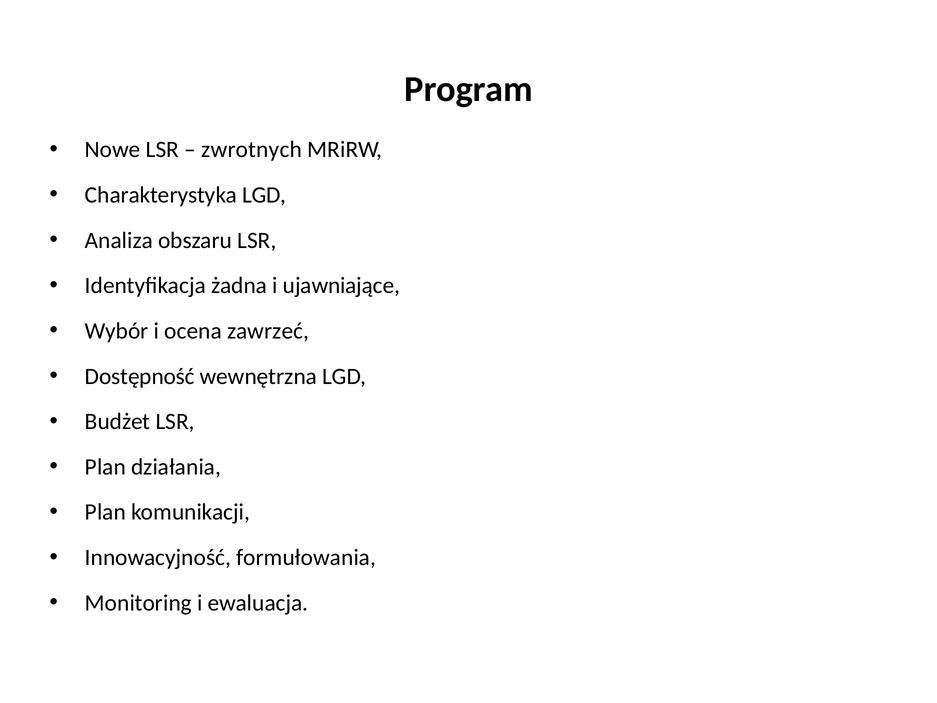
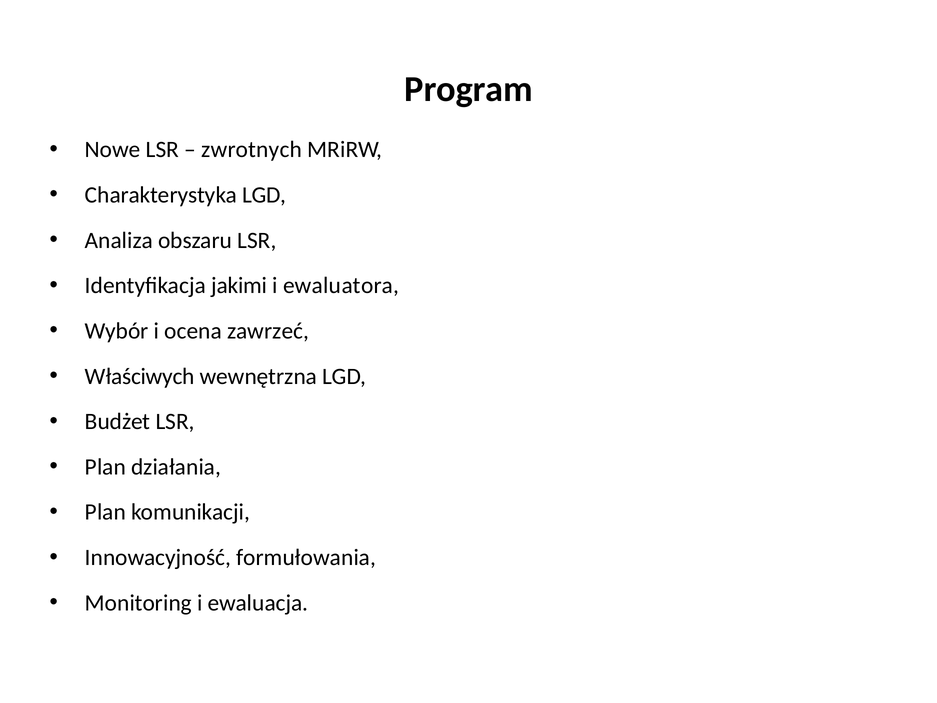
żadna: żadna -> jakimi (239, 286)
ujawniające: ujawniające -> ewaluatora (341, 286)
Dostępność: Dostępność -> Właściwych (140, 376)
